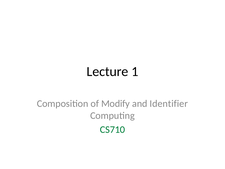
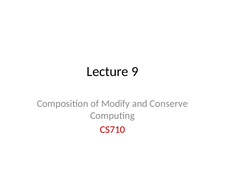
1: 1 -> 9 (135, 71)
Identifier: Identifier -> Conserve (169, 103)
CS710 colour: green -> red (112, 129)
